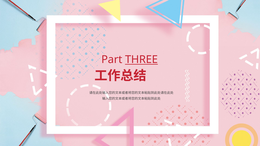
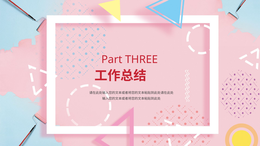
THREE underline: present -> none (141, 60)
